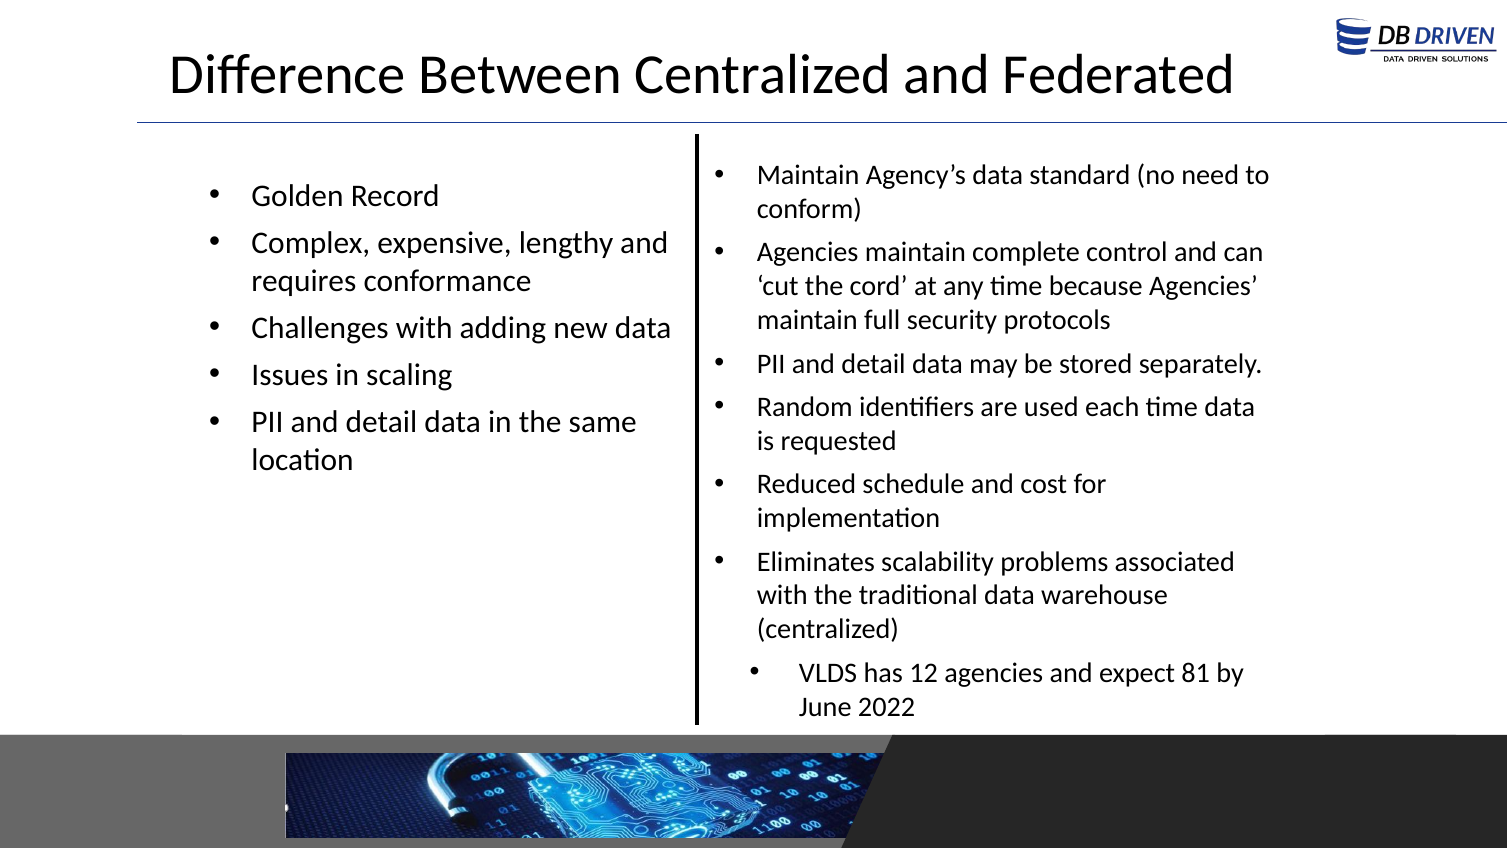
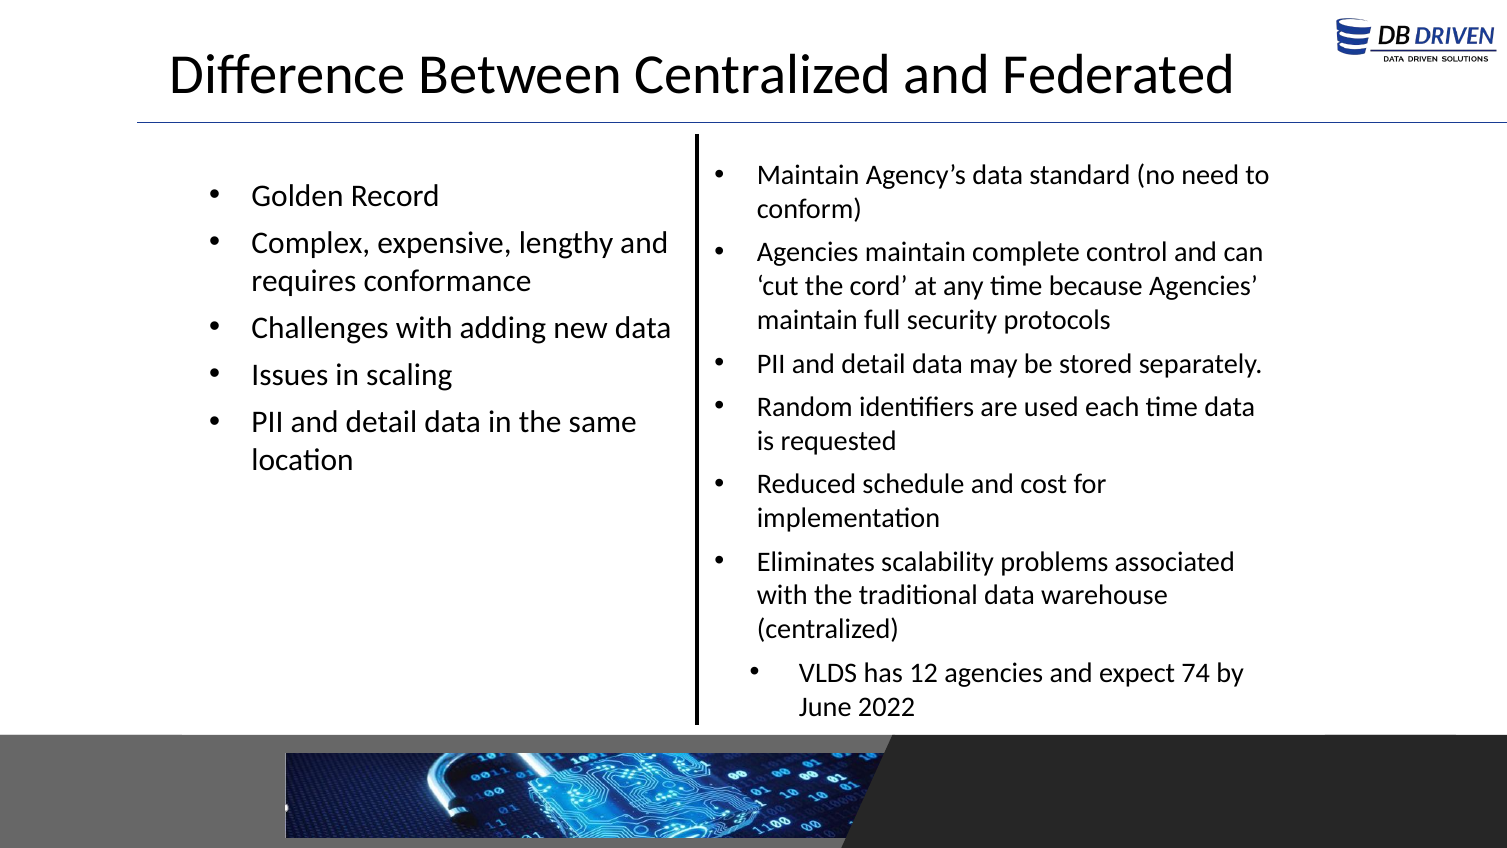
81: 81 -> 74 (1196, 673)
